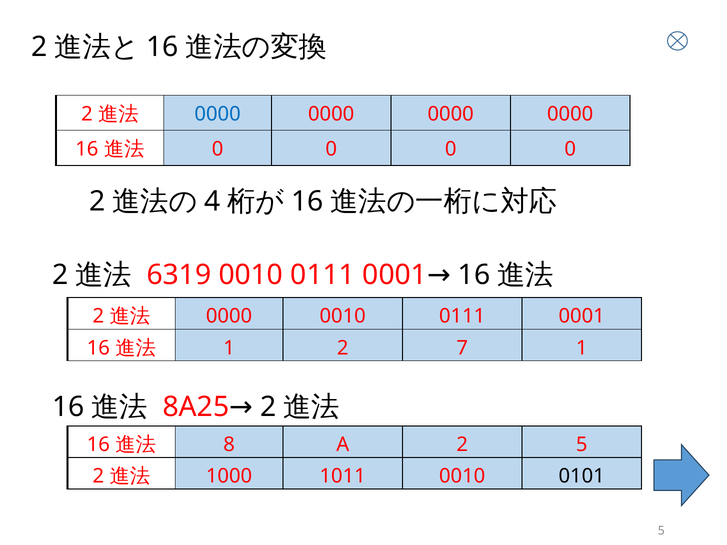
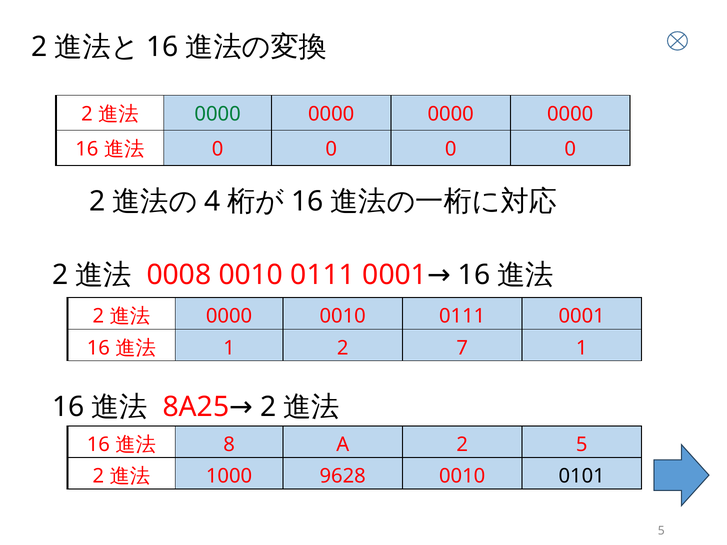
0000 colour: blue -> green (218, 114)
6319: 6319 -> 0008 (179, 275)
1011: 1011 -> 9628 (343, 476)
